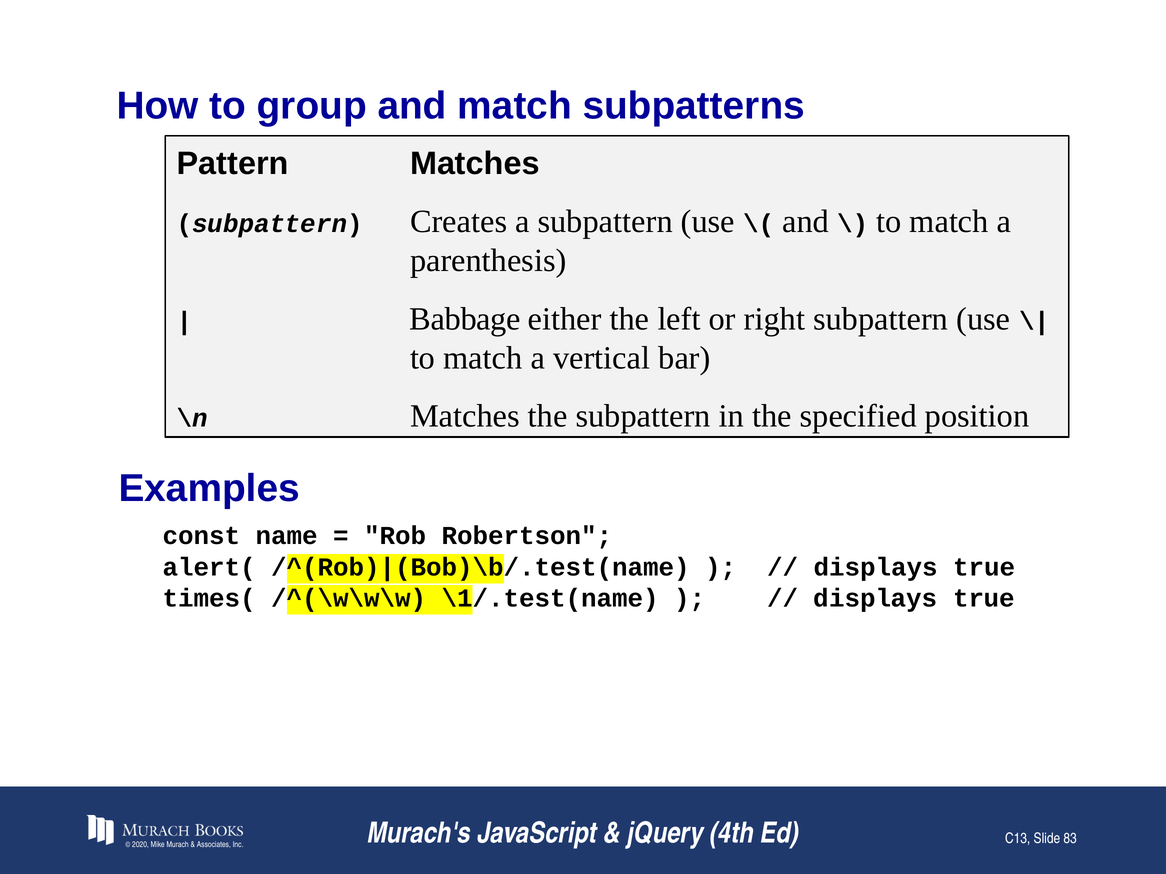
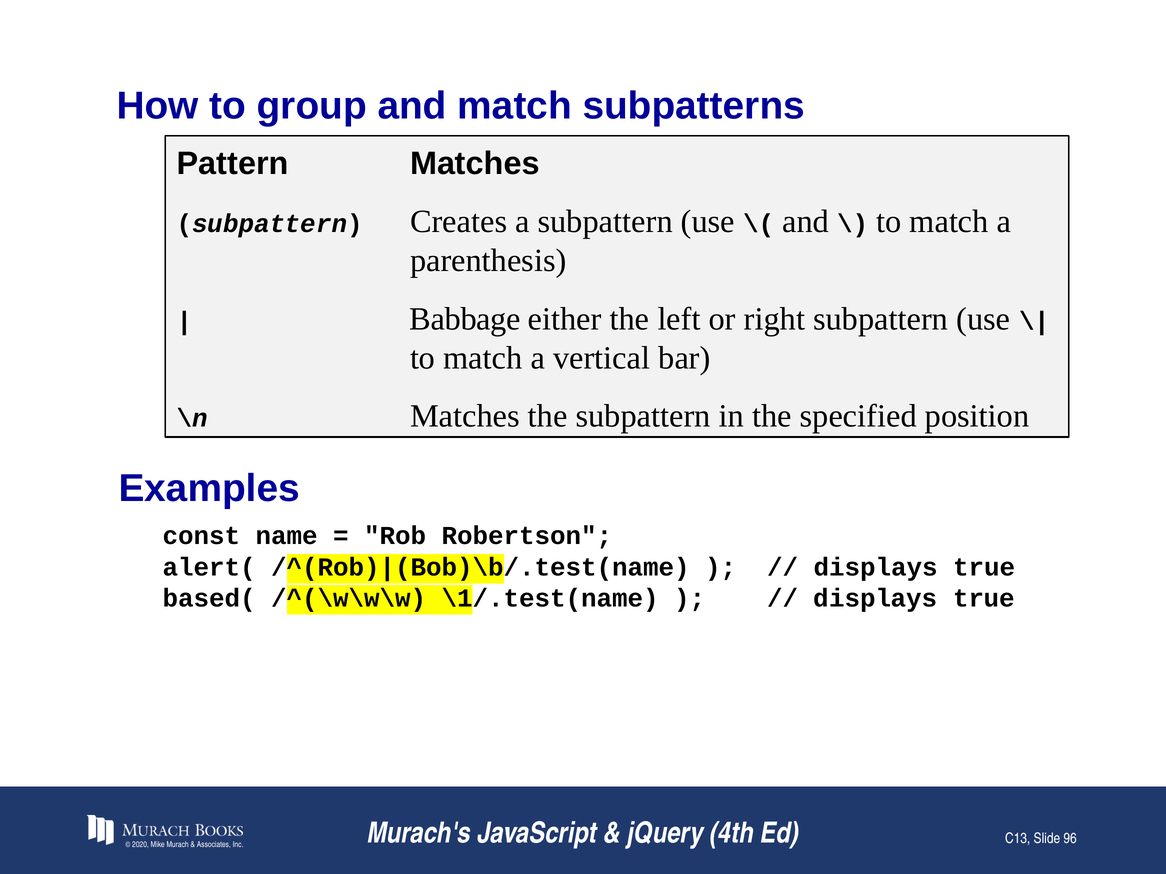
times(: times( -> based( (209, 598)
83: 83 -> 96 (1070, 839)
